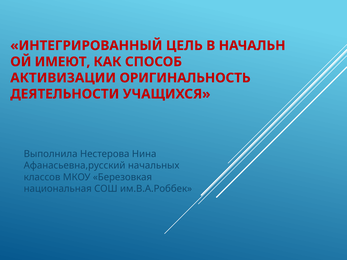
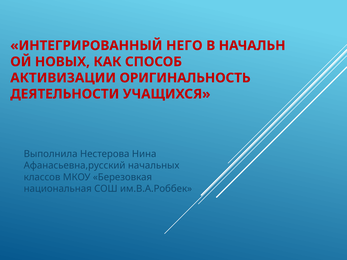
ЦЕЛЬ: ЦЕЛЬ -> НЕГО (184, 46)
ИМЕЮТ: ИМЕЮТ -> НОВЫХ (62, 62)
